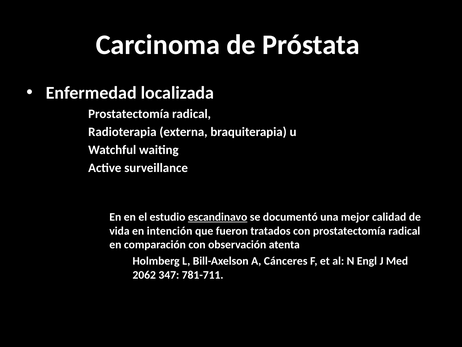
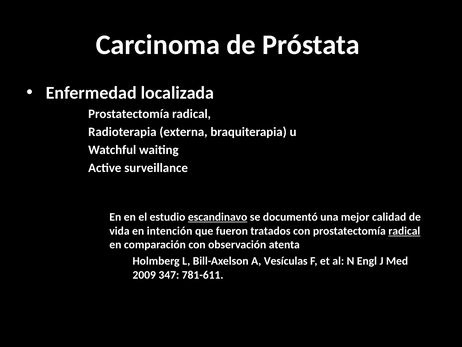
radical underline: none -> present (404, 231)
Cánceres: Cánceres -> Vesículas (286, 261)
2062: 2062 -> 2009 (144, 274)
781-711: 781-711 -> 781-611 (203, 274)
